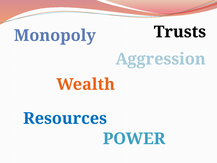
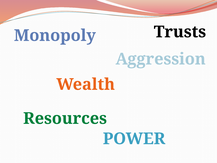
Resources colour: blue -> green (65, 118)
